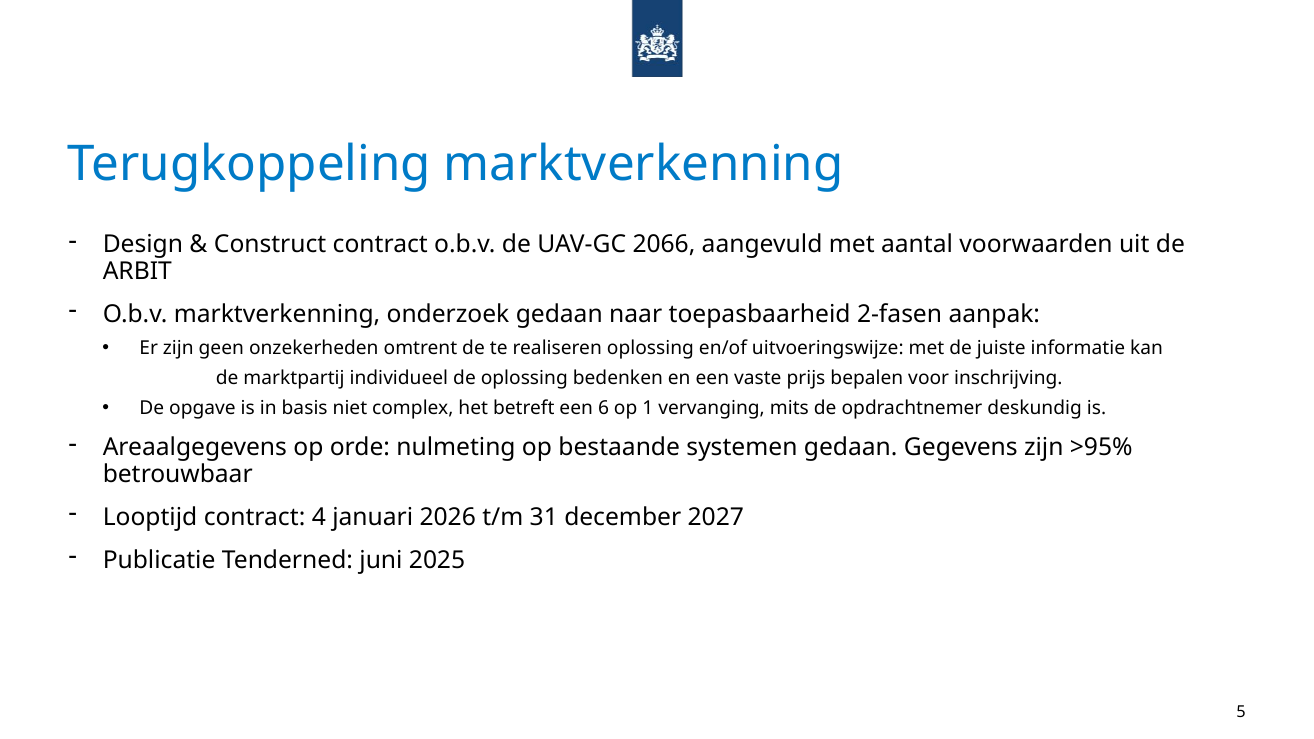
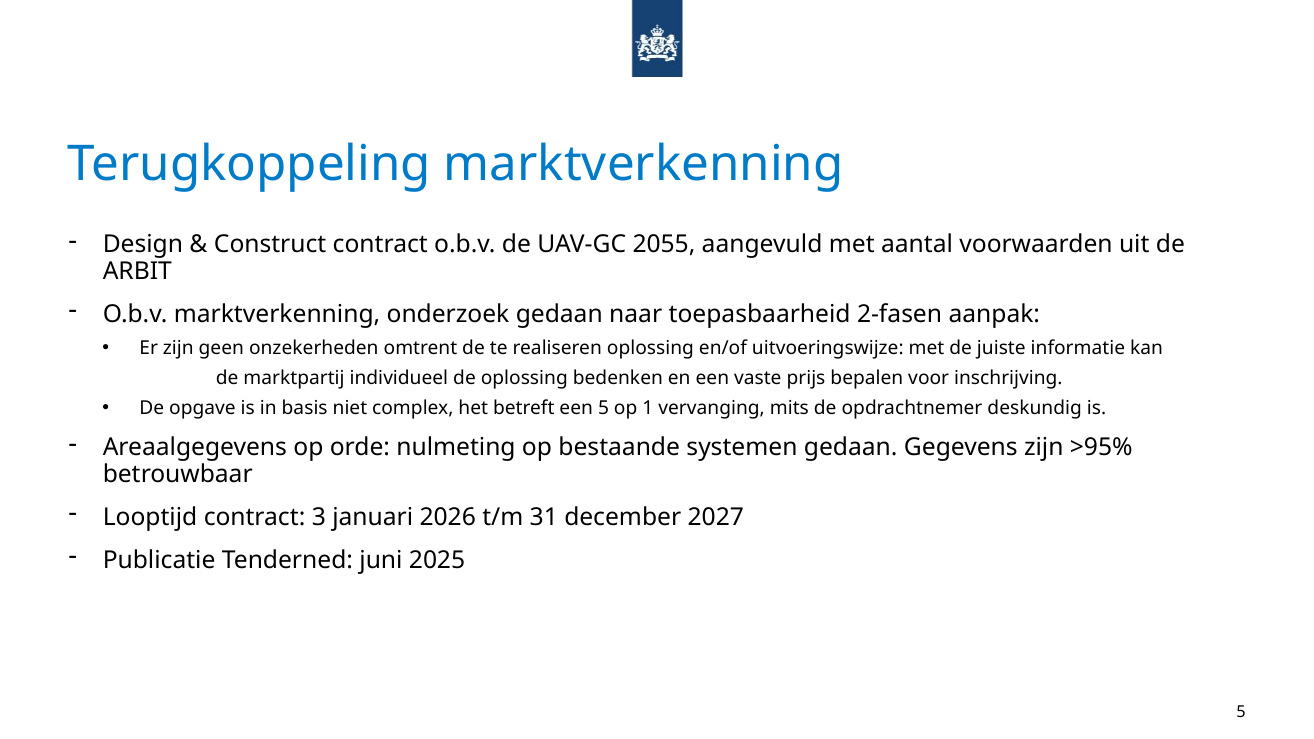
2066: 2066 -> 2055 (664, 245)
een 6: 6 -> 5 (604, 408)
4: 4 -> 3 (319, 517)
